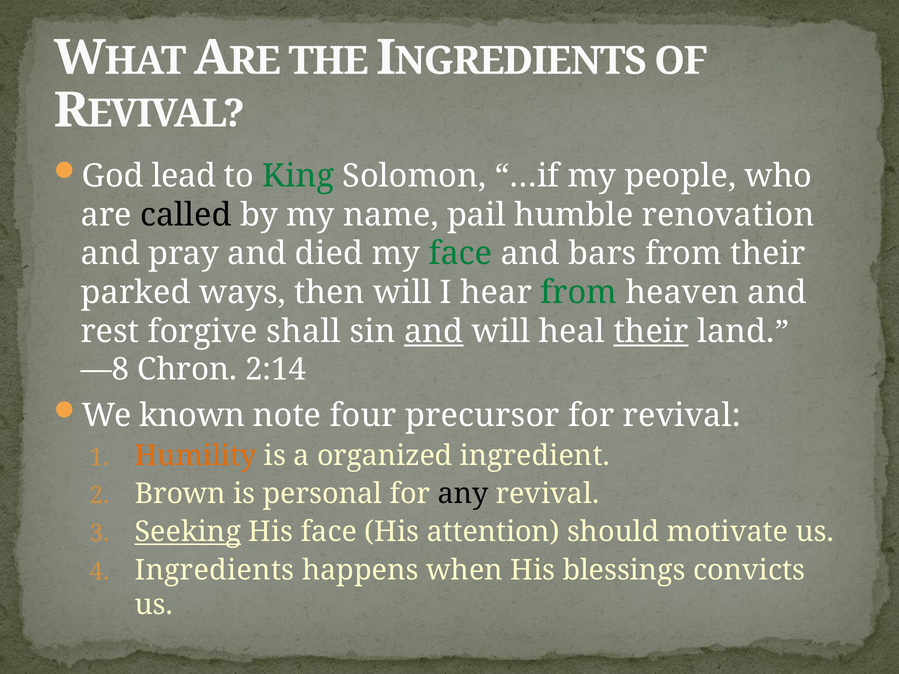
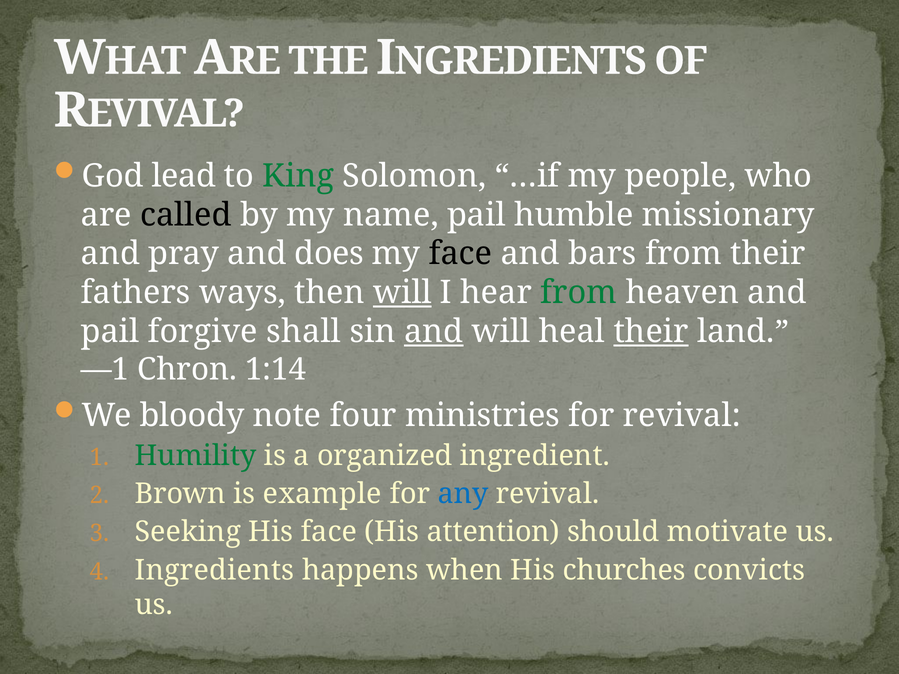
renovation: renovation -> missionary (728, 215)
died: died -> does (329, 254)
face colour: green -> black (460, 254)
parked: parked -> fathers (136, 293)
will underline: none -> present (402, 293)
rest: rest -> pail (110, 332)
—8: —8 -> —1 (105, 370)
2:14: 2:14 -> 1:14 (276, 370)
known: known -> bloody (192, 416)
precursor: precursor -> ministries (483, 416)
Humility colour: orange -> green (196, 456)
personal: personal -> example (322, 494)
any colour: black -> blue (463, 494)
Seeking underline: present -> none (188, 532)
blessings: blessings -> churches (624, 570)
